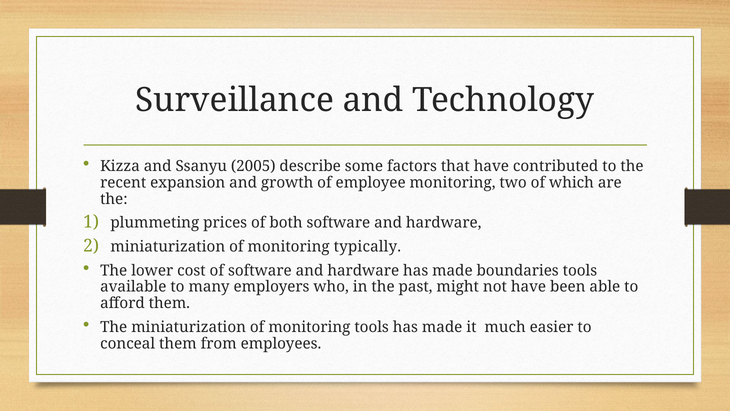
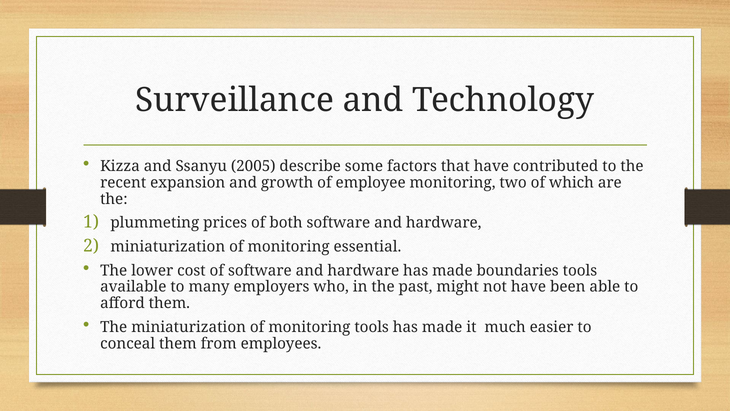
typically: typically -> essential (367, 246)
